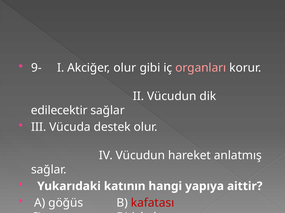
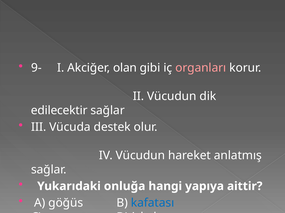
Akciğer olur: olur -> olan (125, 68)
katının: katının -> onluğa (125, 187)
kafatası colour: red -> blue (153, 203)
